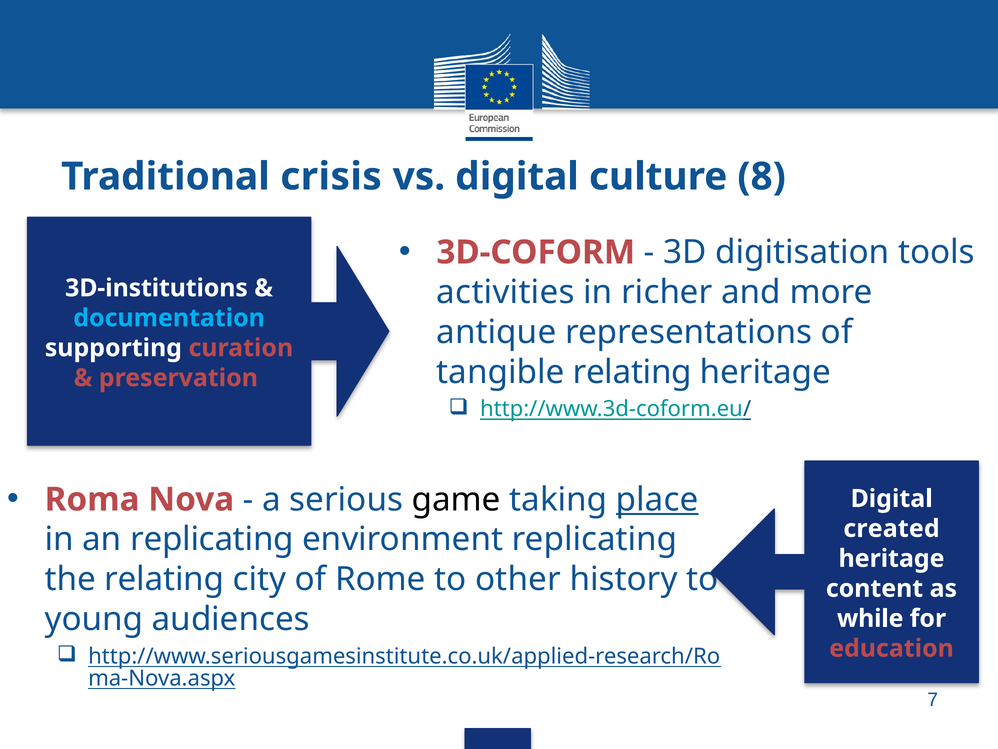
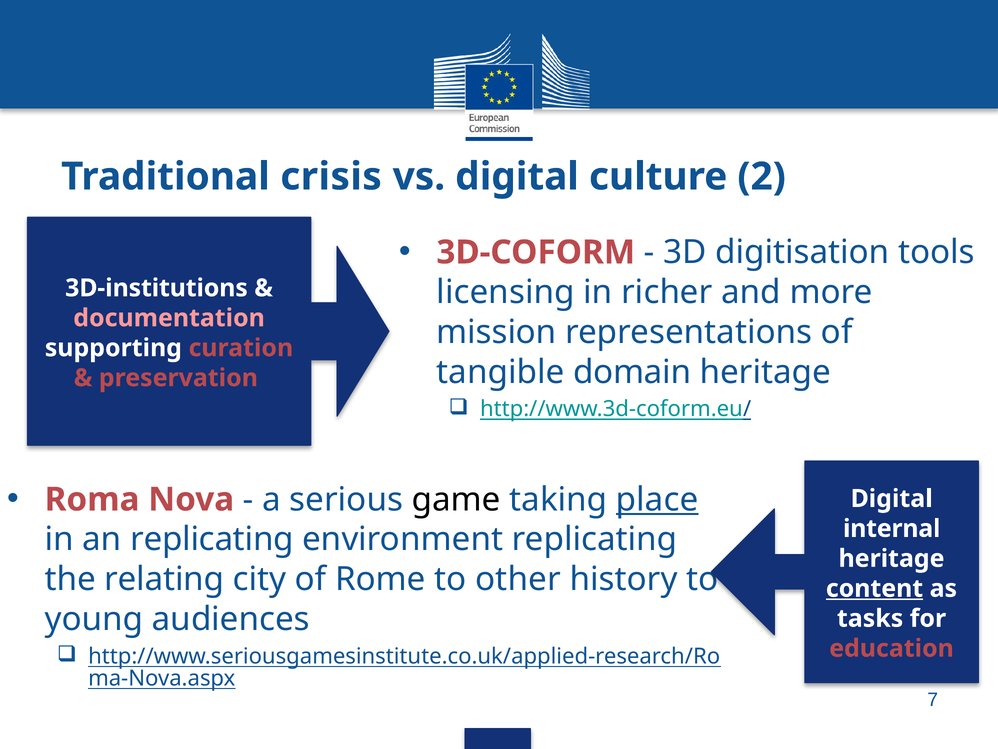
8: 8 -> 2 (762, 177)
activities: activities -> licensing (506, 292)
documentation colour: light blue -> pink (169, 318)
antique: antique -> mission (496, 332)
tangible relating: relating -> domain (632, 372)
created: created -> internal (892, 528)
content underline: none -> present (875, 588)
while: while -> tasks (870, 618)
